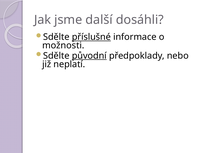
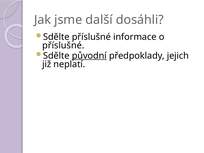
příslušné underline: present -> none (91, 37)
možnosti: možnosti -> příslušné (63, 45)
nebo: nebo -> jejich (178, 56)
